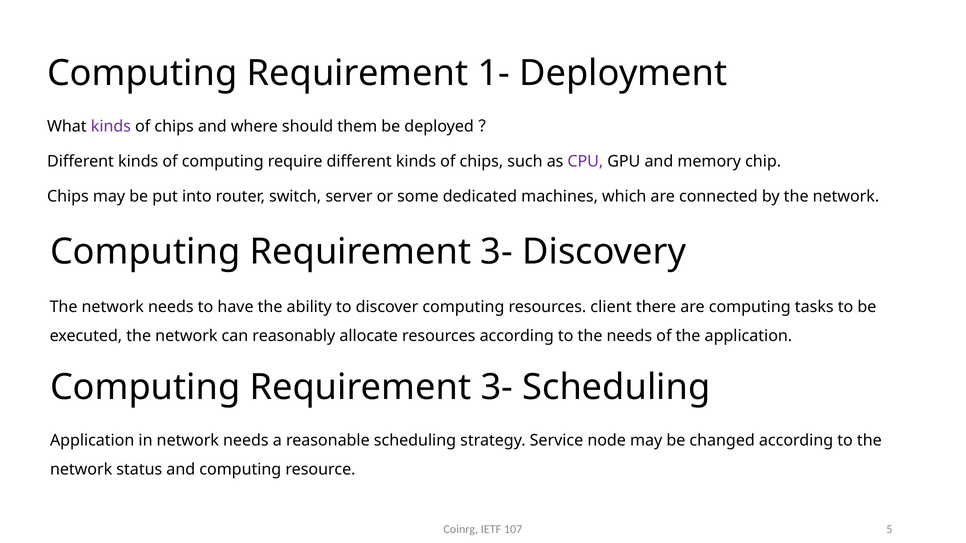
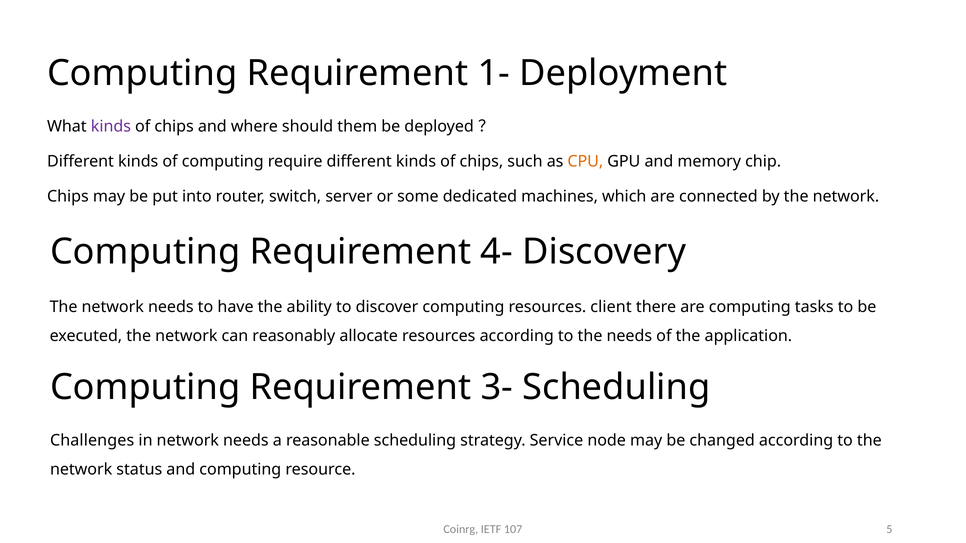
CPU colour: purple -> orange (585, 162)
3-: 3- -> 4- (497, 252)
Application: Application -> Challenges (92, 441)
